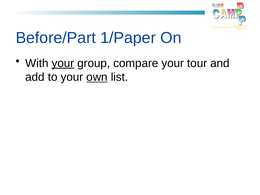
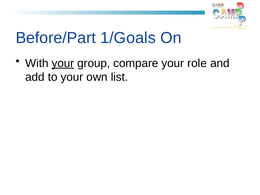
1/Paper: 1/Paper -> 1/Goals (128, 38)
tour: tour -> role (197, 63)
own underline: present -> none (97, 77)
